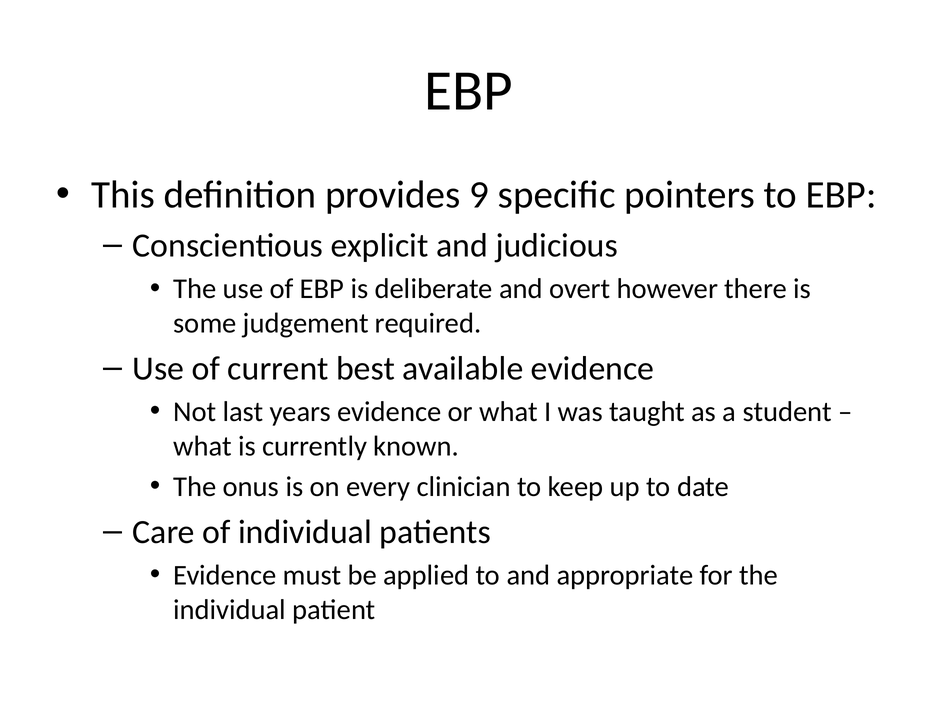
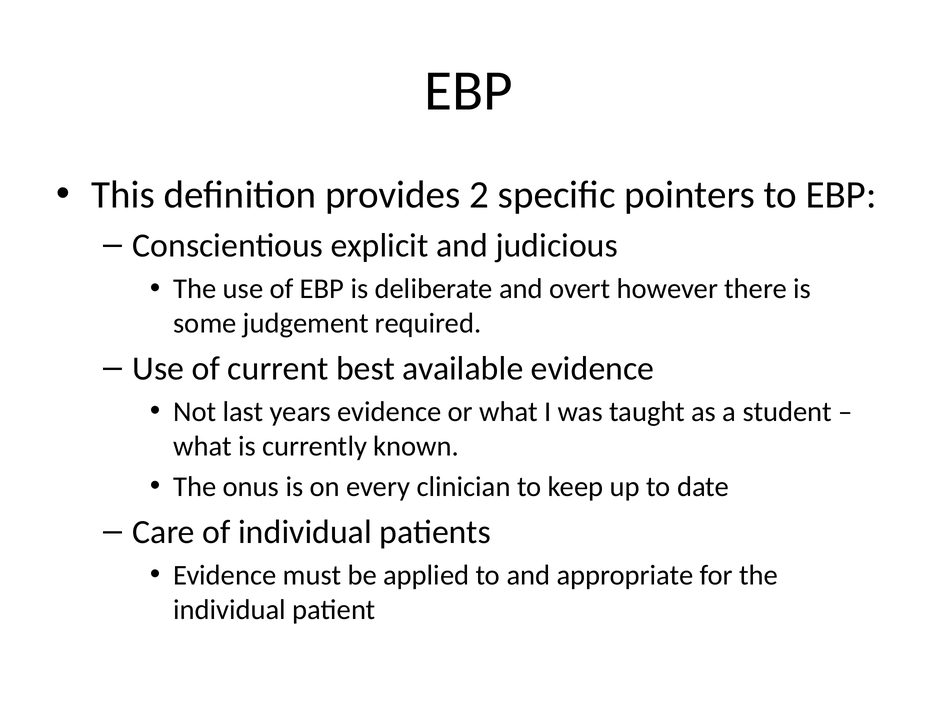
9: 9 -> 2 (479, 195)
